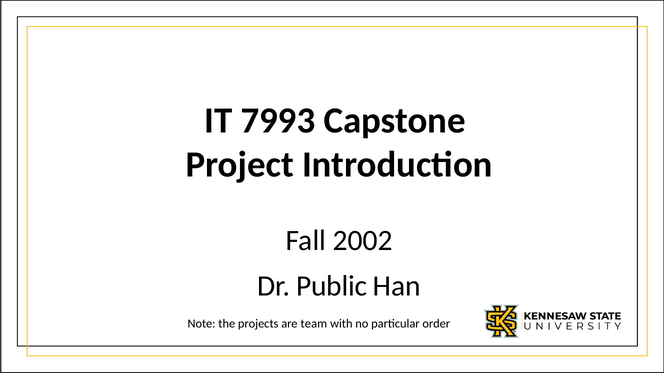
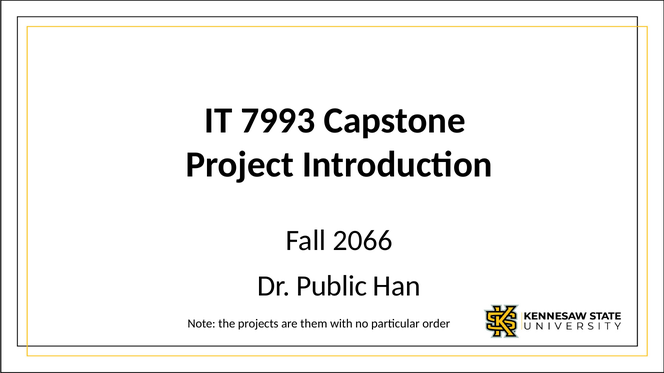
2002: 2002 -> 2066 (363, 241)
team: team -> them (314, 324)
